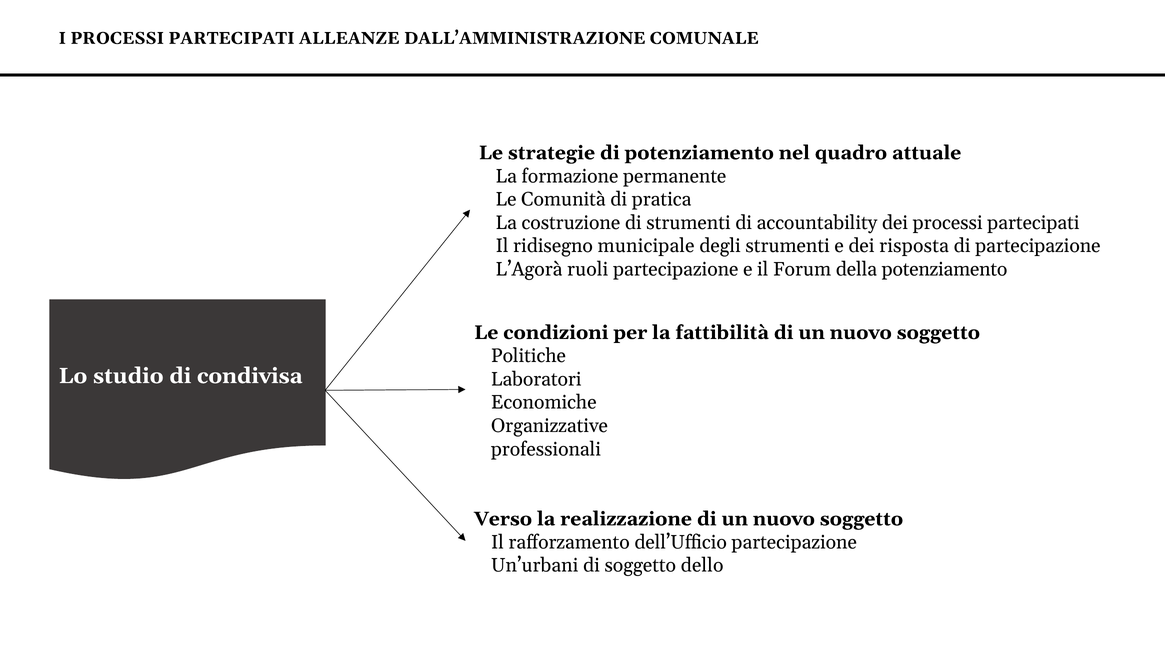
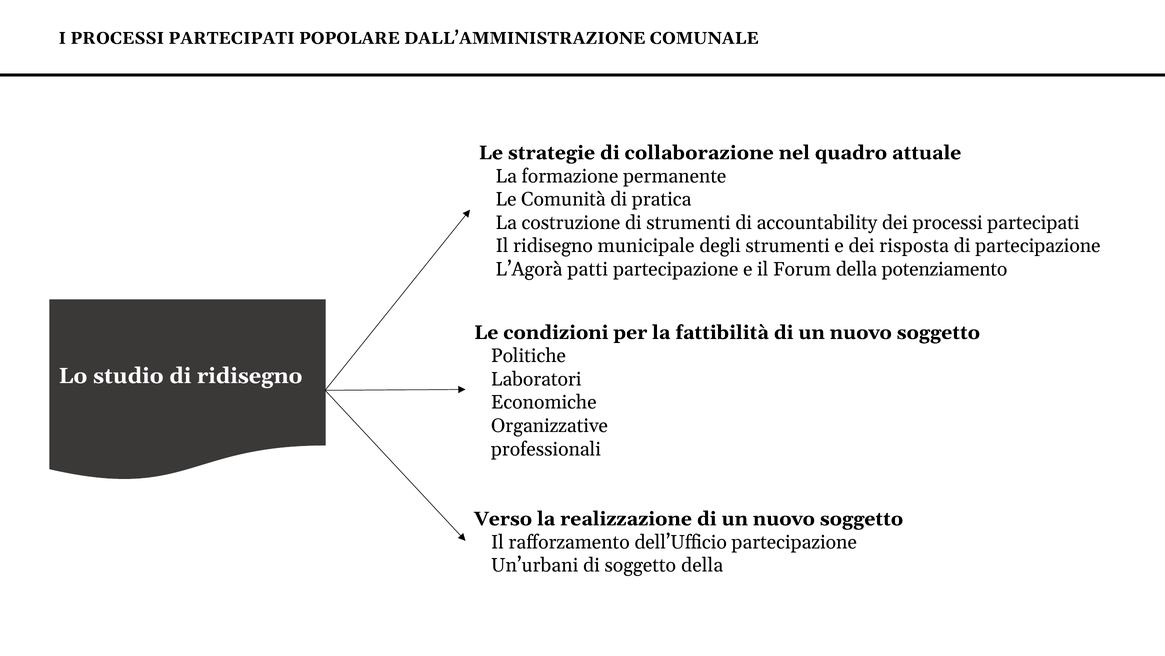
ALLEANZE: ALLEANZE -> POPOLARE (349, 38)
di potenziamento: potenziamento -> collaborazione (699, 153)
ruoli: ruoli -> patti (588, 269)
di condivisa: condivisa -> ridisegno (250, 375)
soggetto dello: dello -> della (702, 565)
